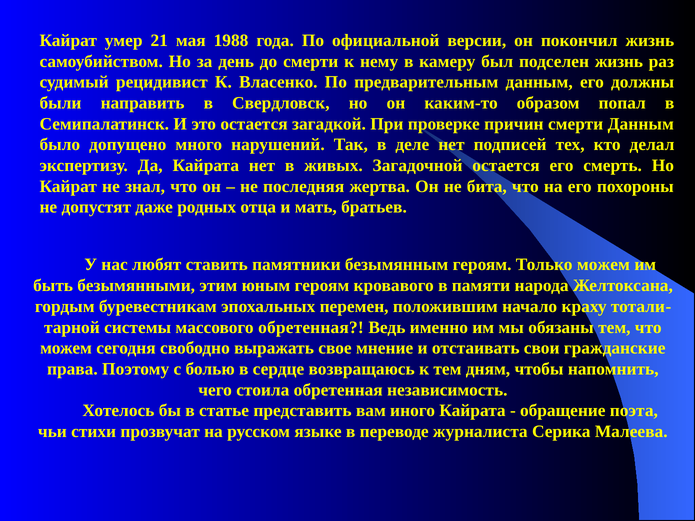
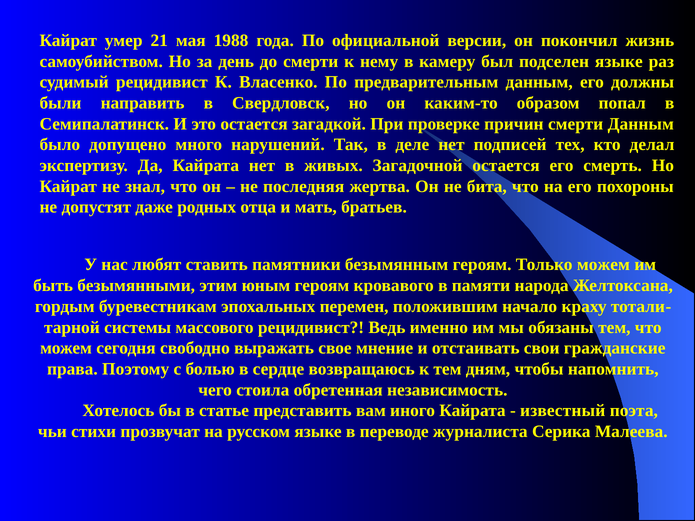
подселен жизнь: жизнь -> языке (619, 61)
массового обретенная: обретенная -> рецидивист (311, 327)
обращение: обращение -> известный (563, 411)
